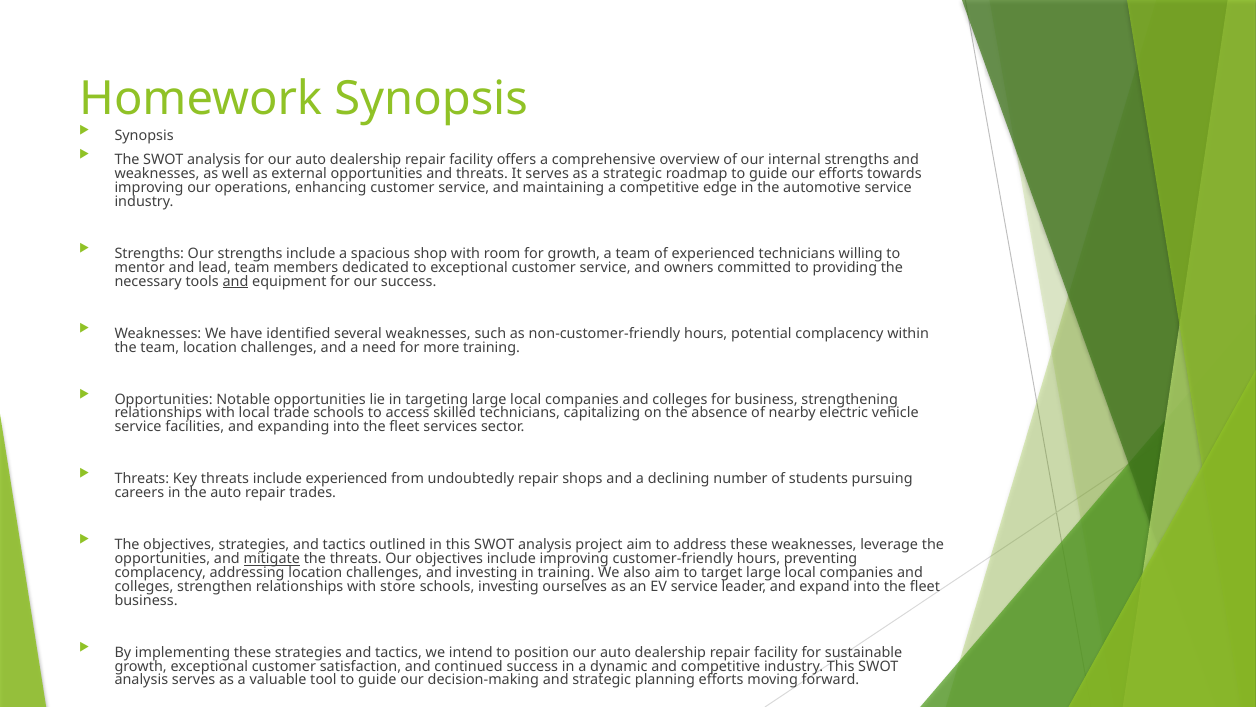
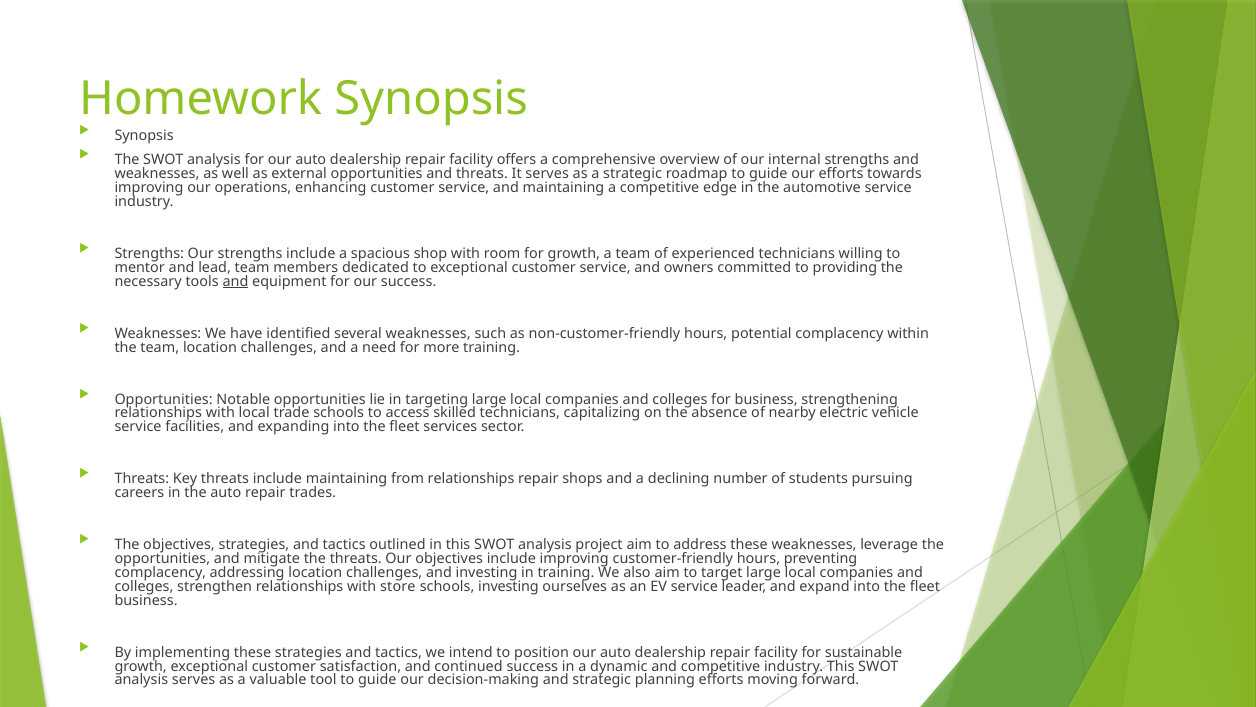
include experienced: experienced -> maintaining (347, 479)
from undoubtedly: undoubtedly -> relationships (471, 479)
mitigate underline: present -> none (272, 558)
